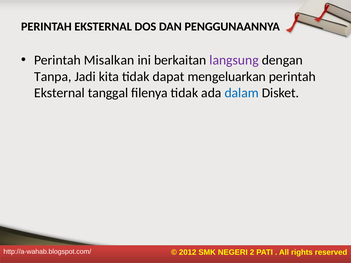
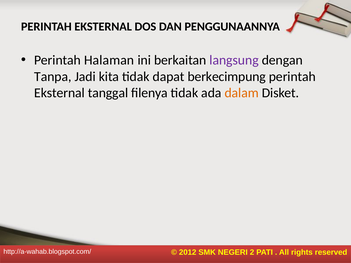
Misalkan: Misalkan -> Halaman (109, 60)
mengeluarkan: mengeluarkan -> berkecimpung (227, 77)
dalam colour: blue -> orange (242, 93)
